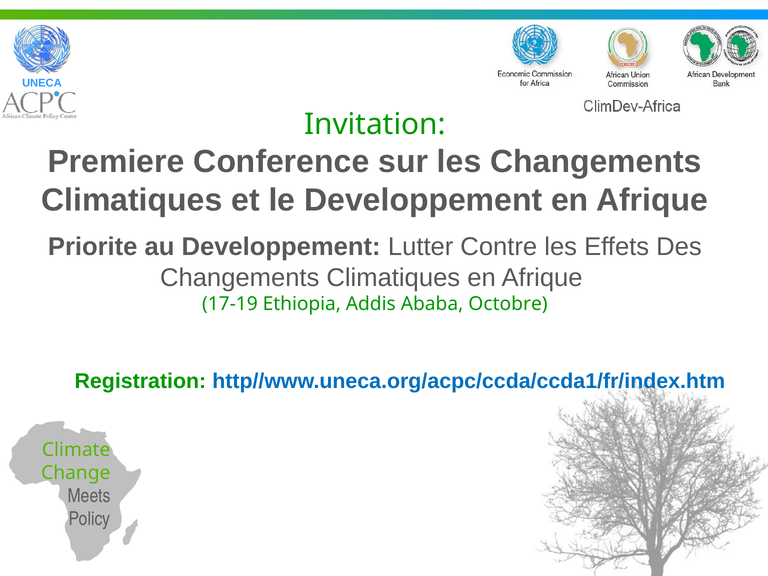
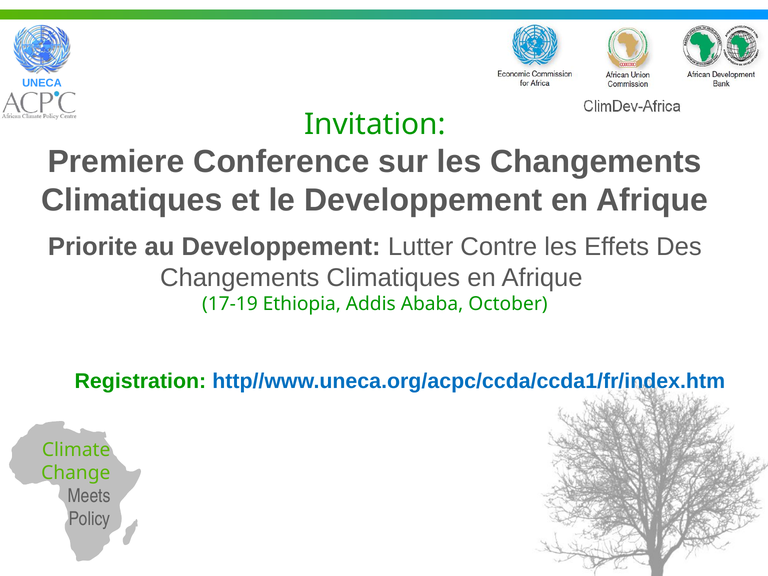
Octobre: Octobre -> October (508, 304)
